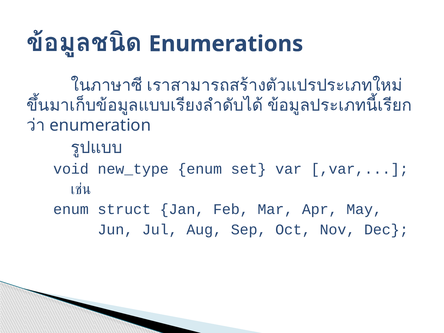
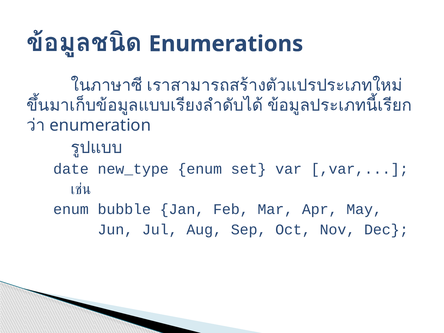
void: void -> date (71, 169)
struct: struct -> bubble (124, 209)
